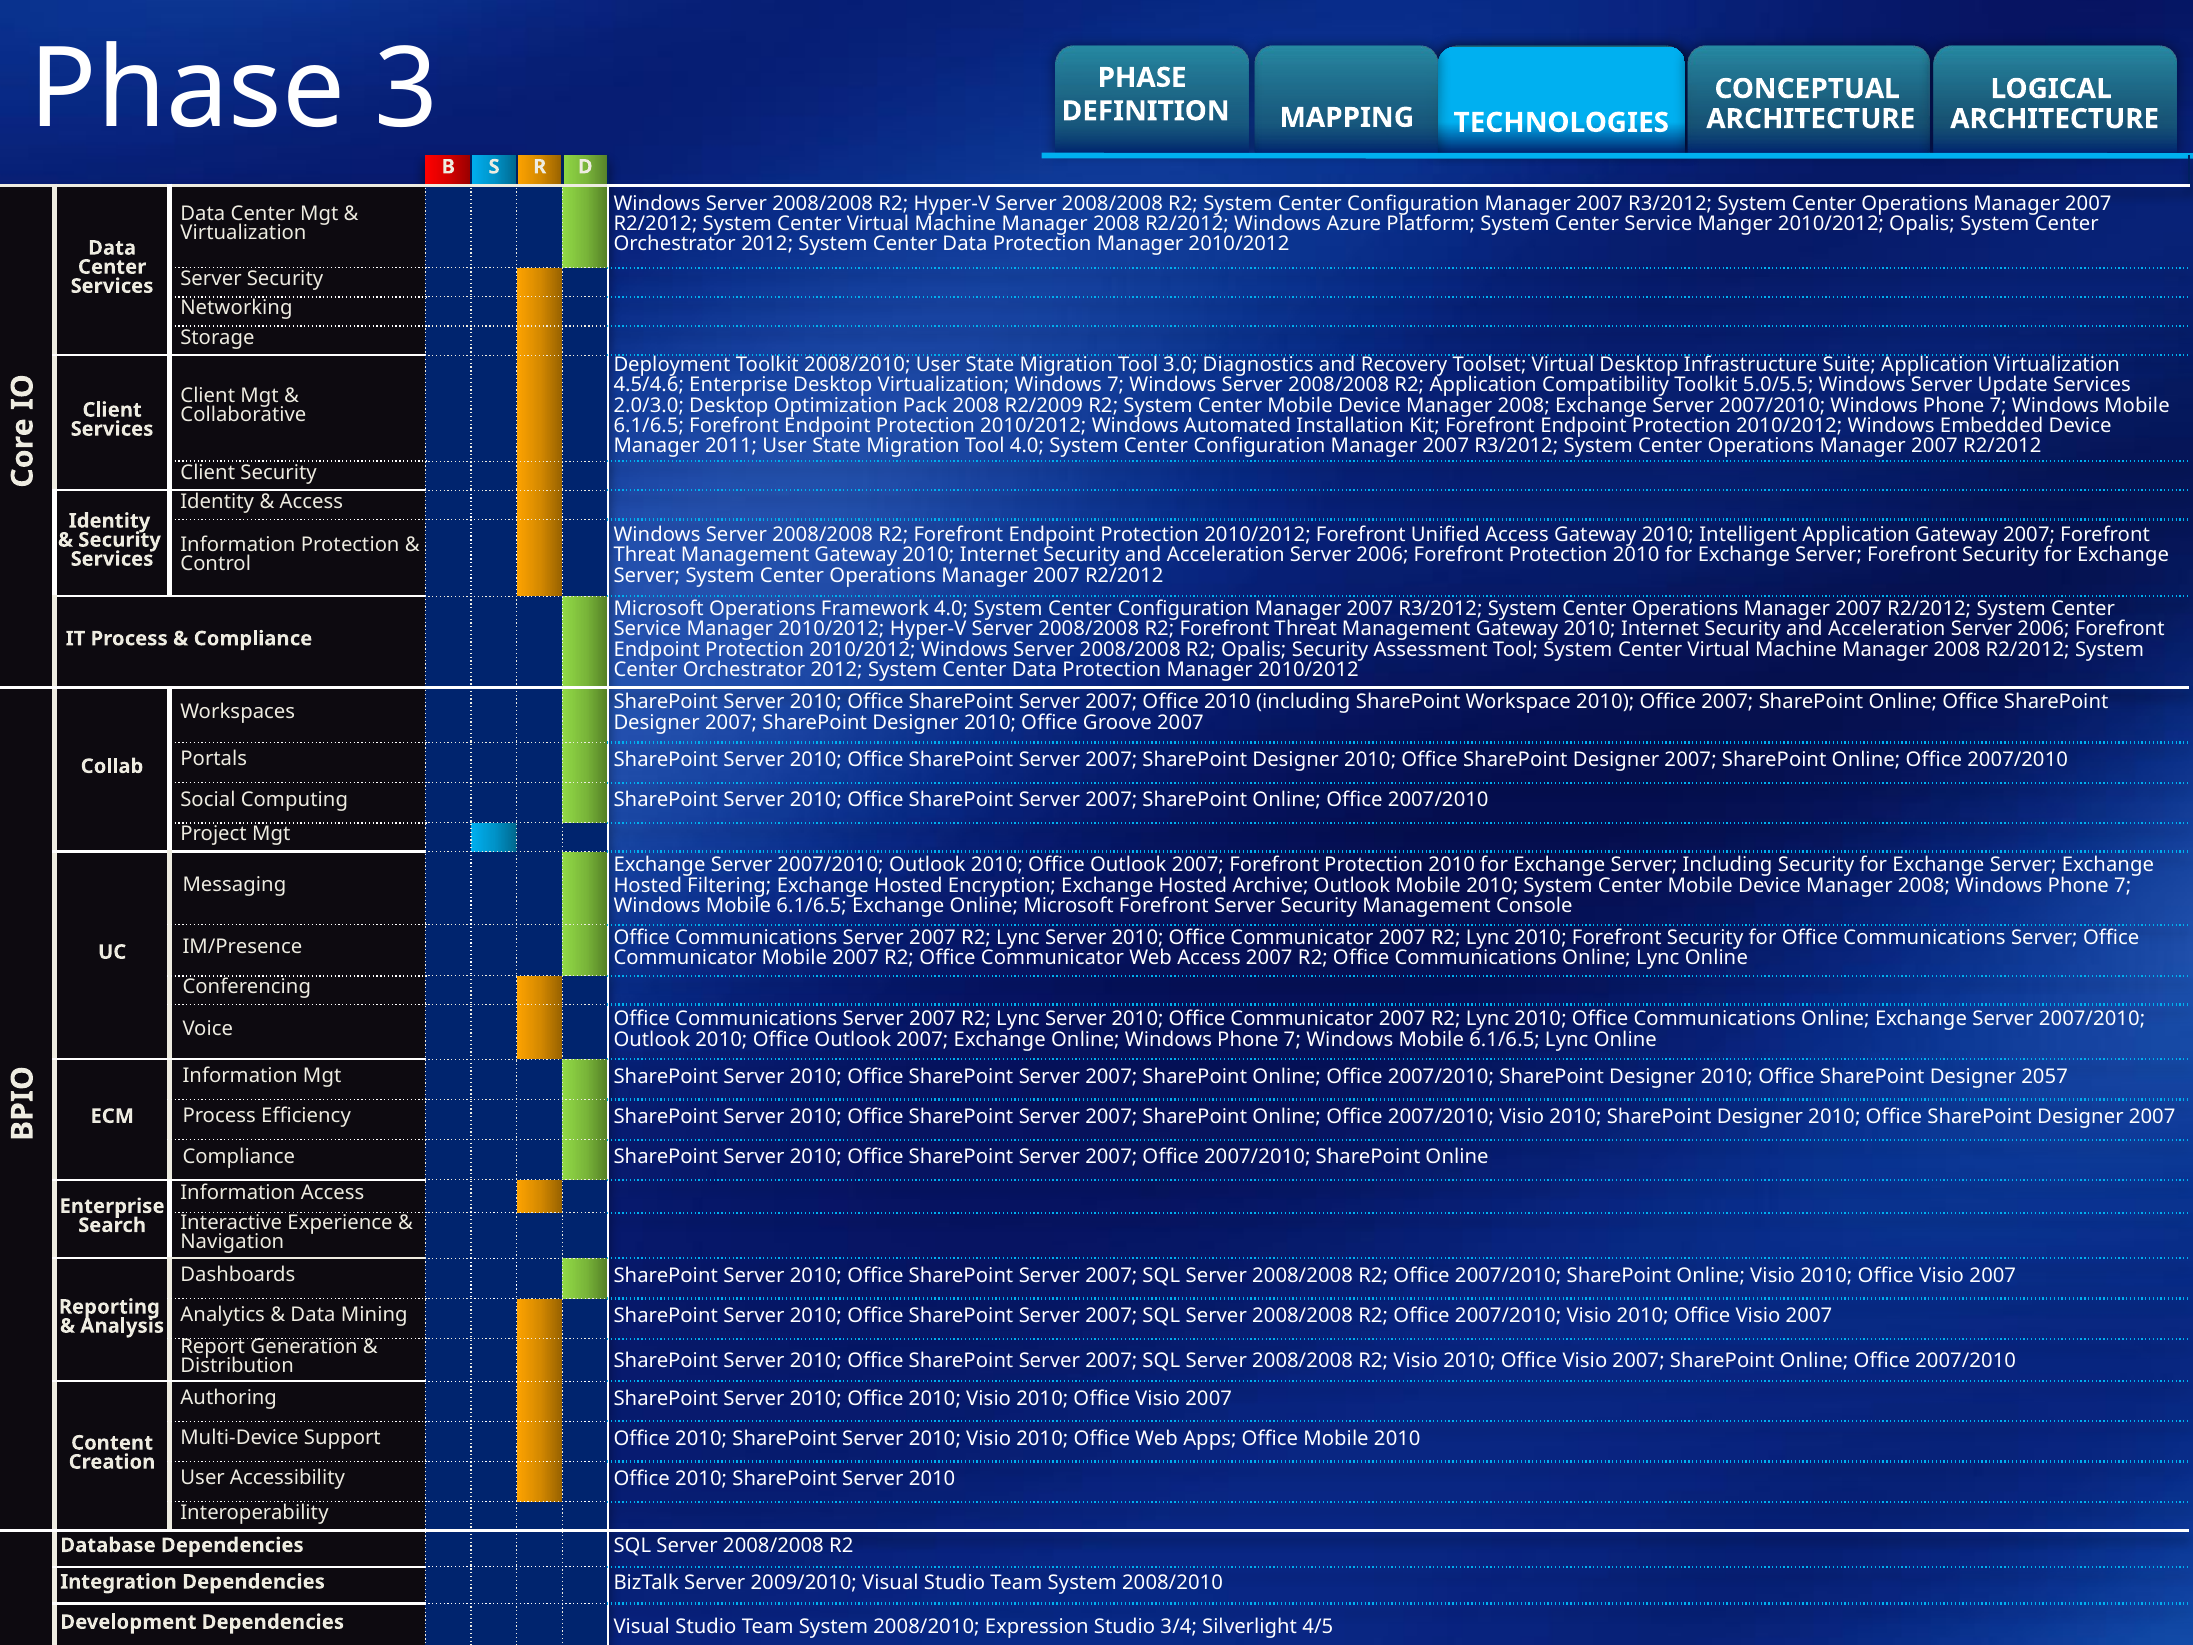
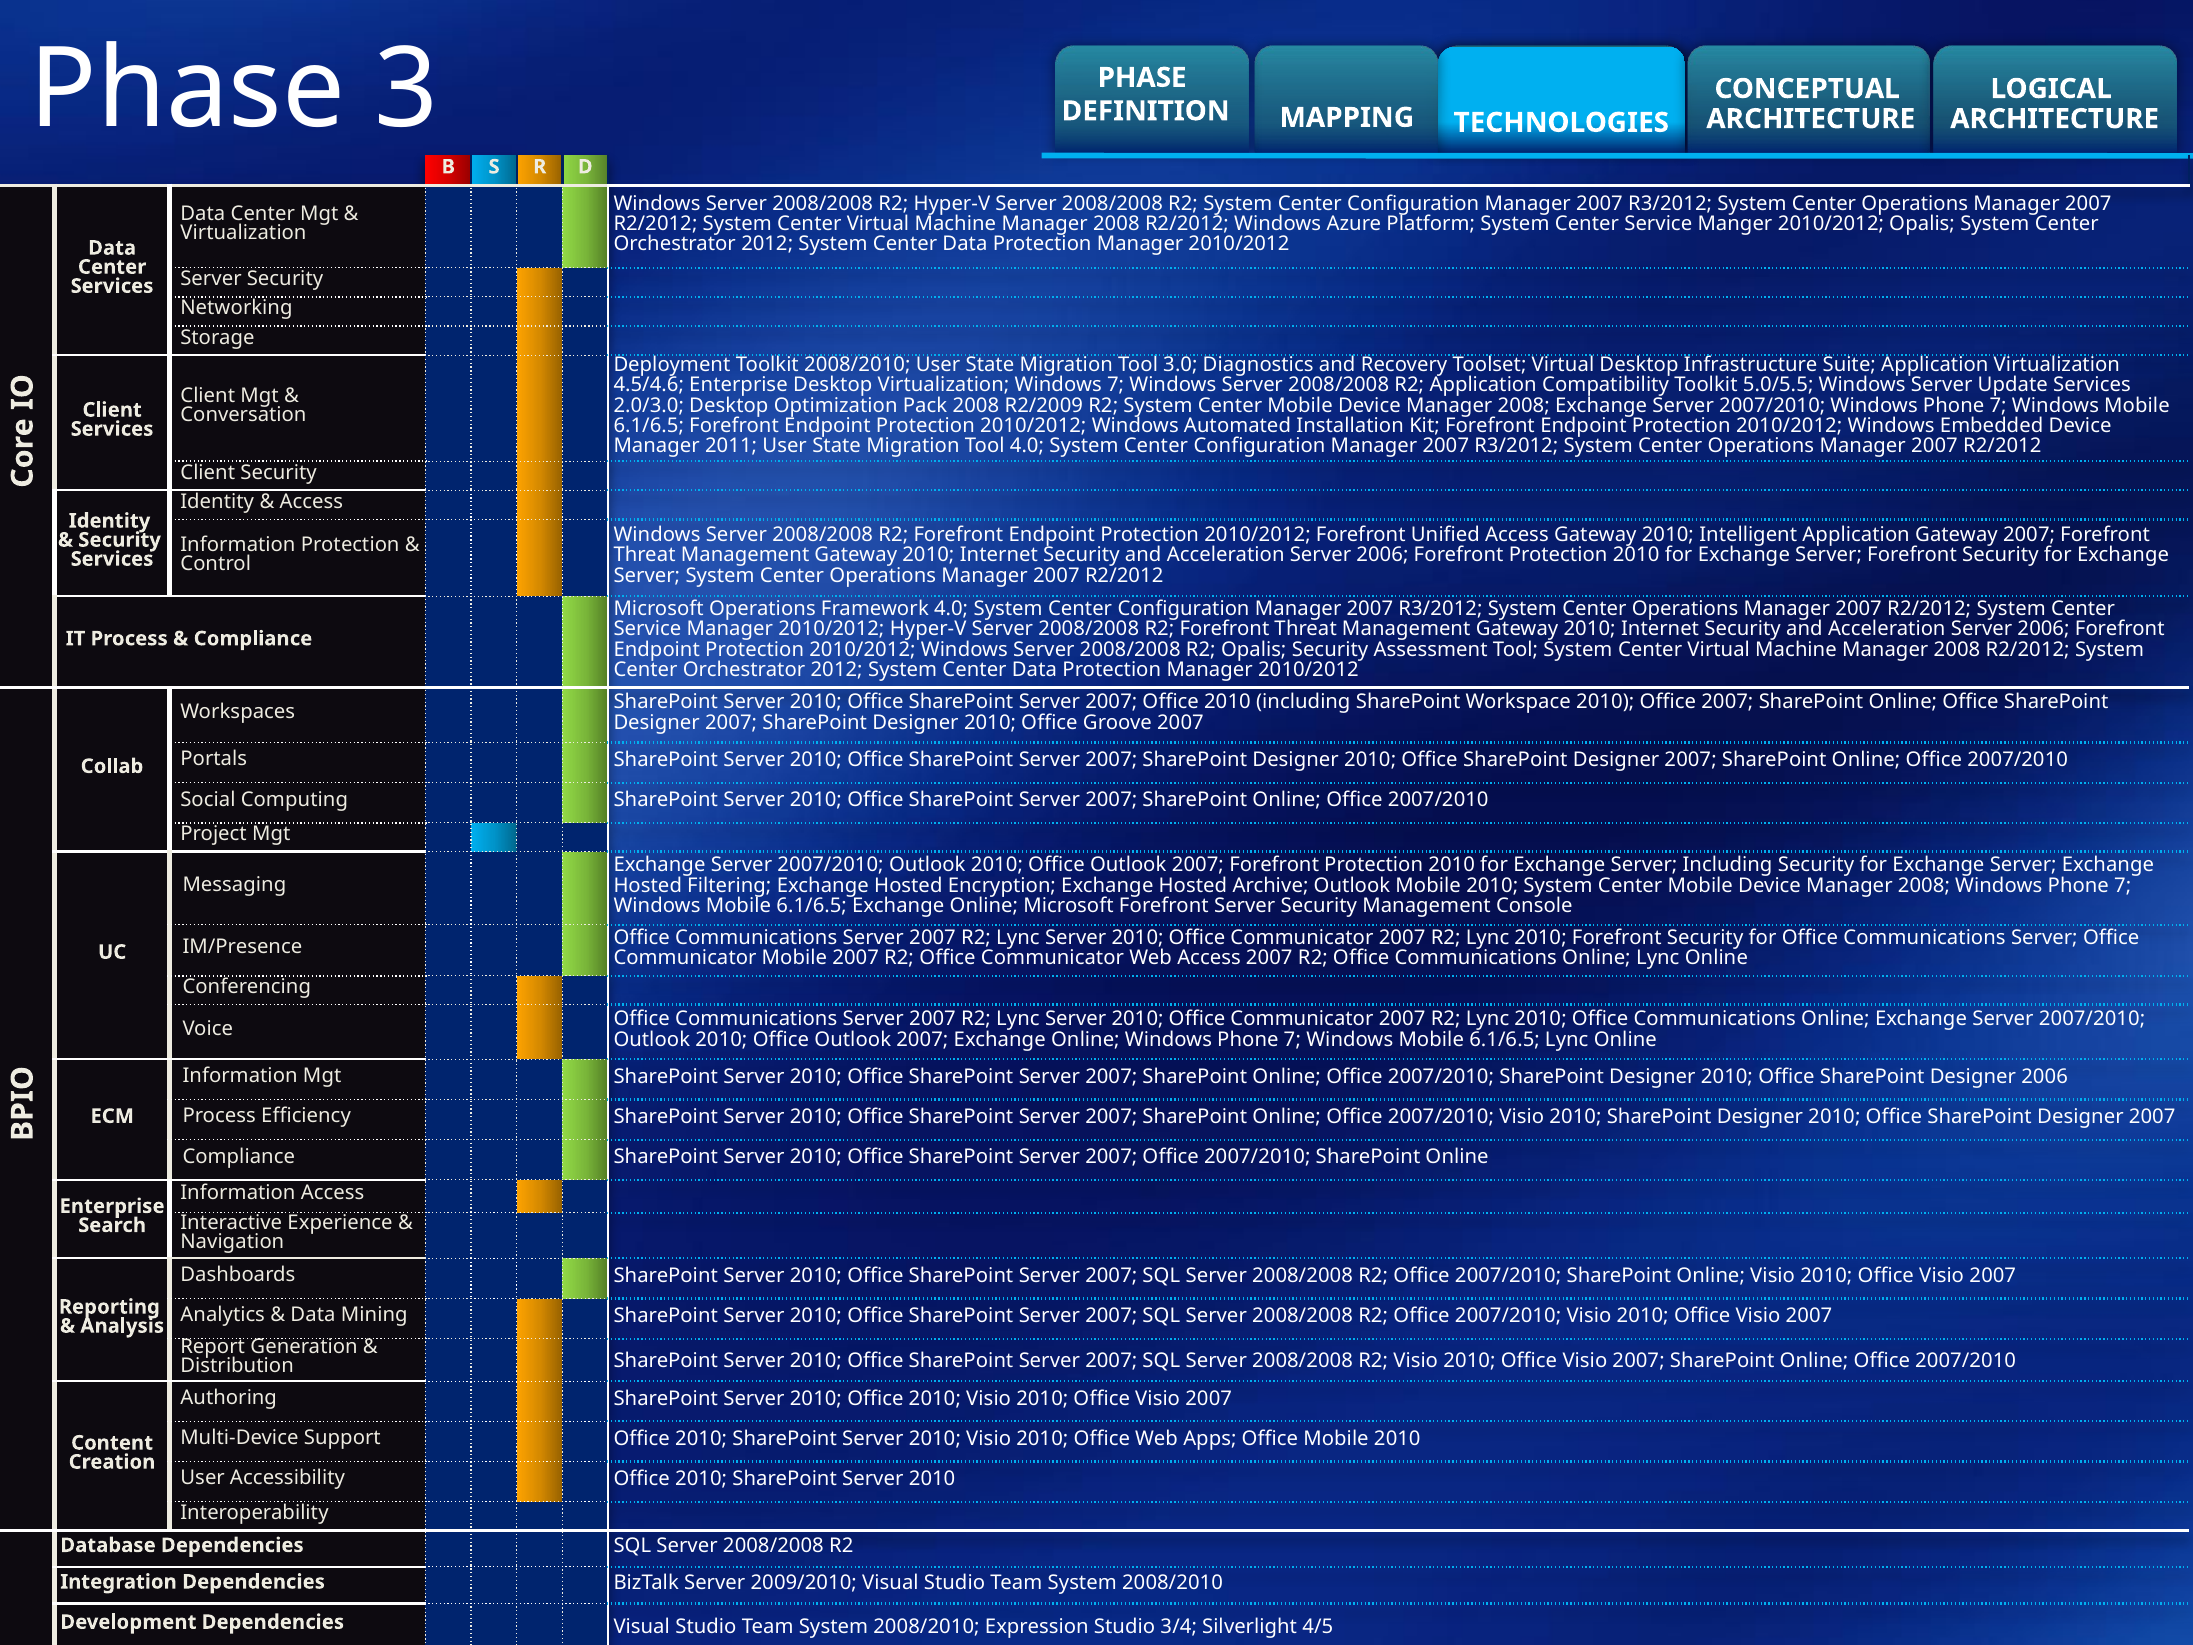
Collaborative: Collaborative -> Conversation (243, 414)
Designer 2057: 2057 -> 2006 (2045, 1077)
